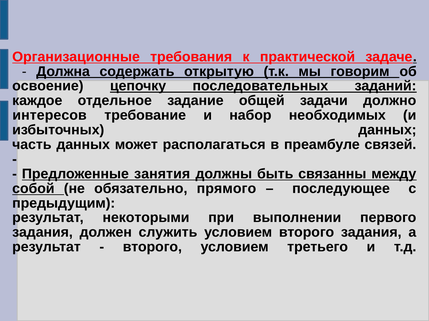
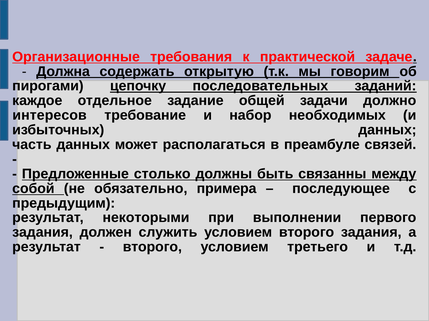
освоение: освоение -> пирогами (48, 86)
занятия: занятия -> столько (162, 174)
прямого: прямого -> примера (227, 189)
